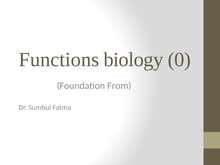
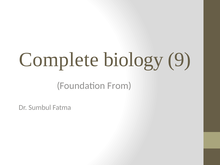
Functions: Functions -> Complete (59, 60)
0: 0 -> 9 (179, 60)
